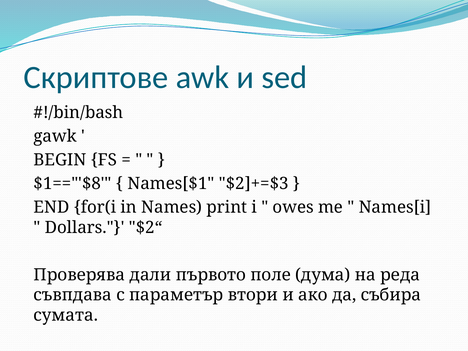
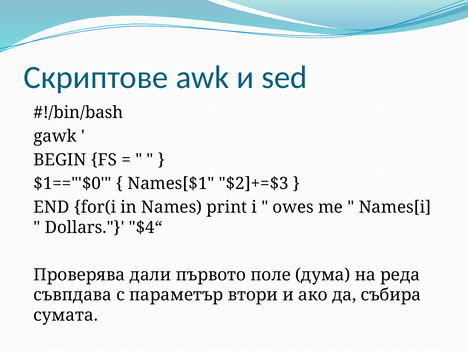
$1=="'$8: $1=="'$8 -> $1=="'$0 (73, 184)
$2“: $2“ -> $4“ (146, 228)
